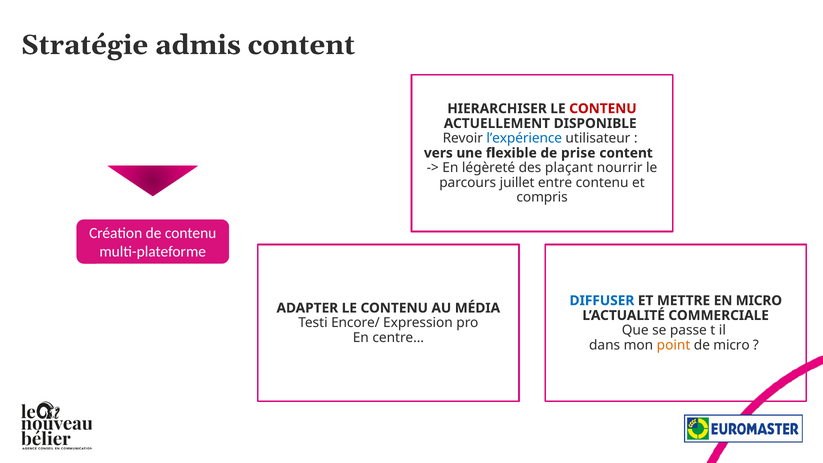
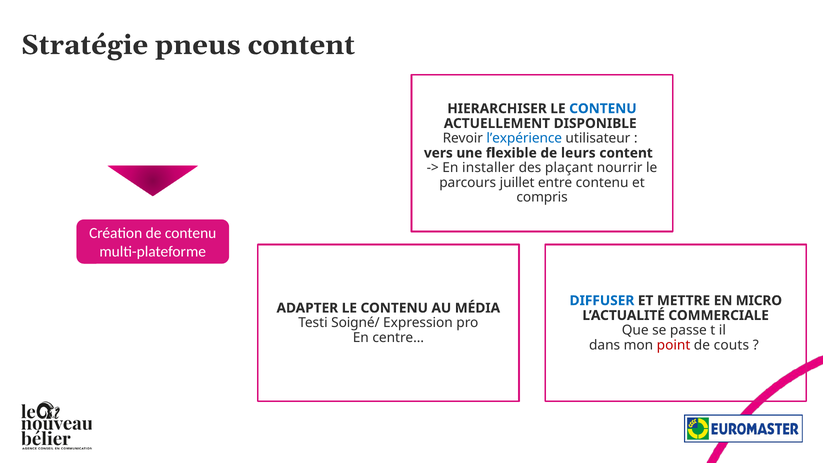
admis: admis -> pneus (198, 45)
CONTENU colour: red -> blue (603, 109)
prise: prise -> leurs (578, 153)
légèreté: légèreté -> installer (488, 168)
Encore/: Encore/ -> Soigné/ (355, 323)
point colour: orange -> red (674, 345)
de micro: micro -> couts (731, 345)
